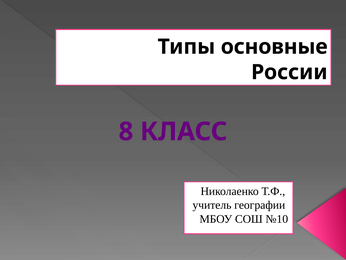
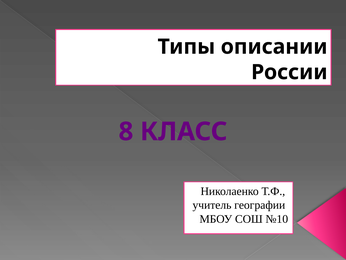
основные: основные -> описании (274, 47)
